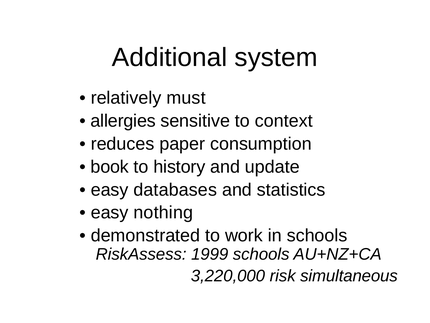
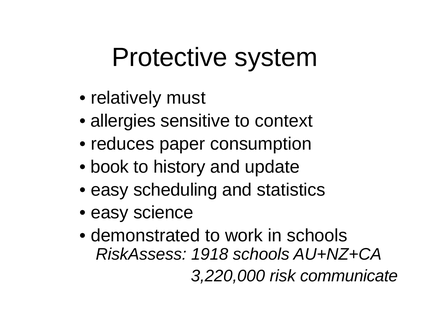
Additional: Additional -> Protective (170, 57)
databases: databases -> scheduling (175, 189)
nothing: nothing -> science (163, 212)
1999: 1999 -> 1918 (210, 254)
simultaneous: simultaneous -> communicate (349, 275)
